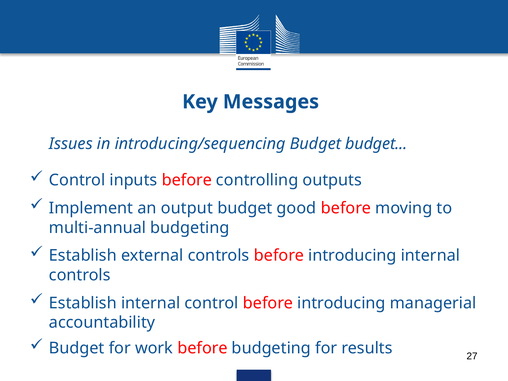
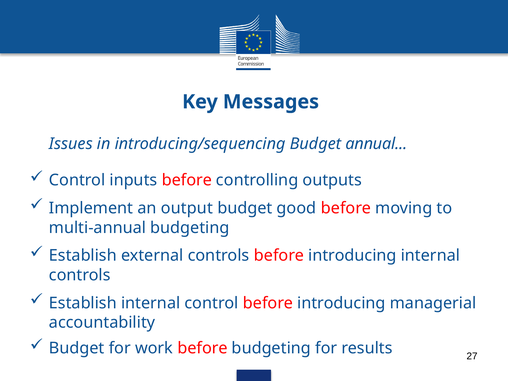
Budget budget: budget -> annual (376, 144)
